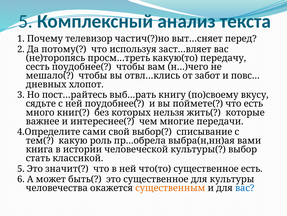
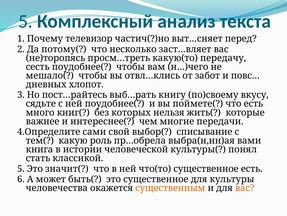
используя: используя -> несколько (133, 49)
выбор: выбор -> понял (243, 149)
вас colour: blue -> orange (245, 187)
